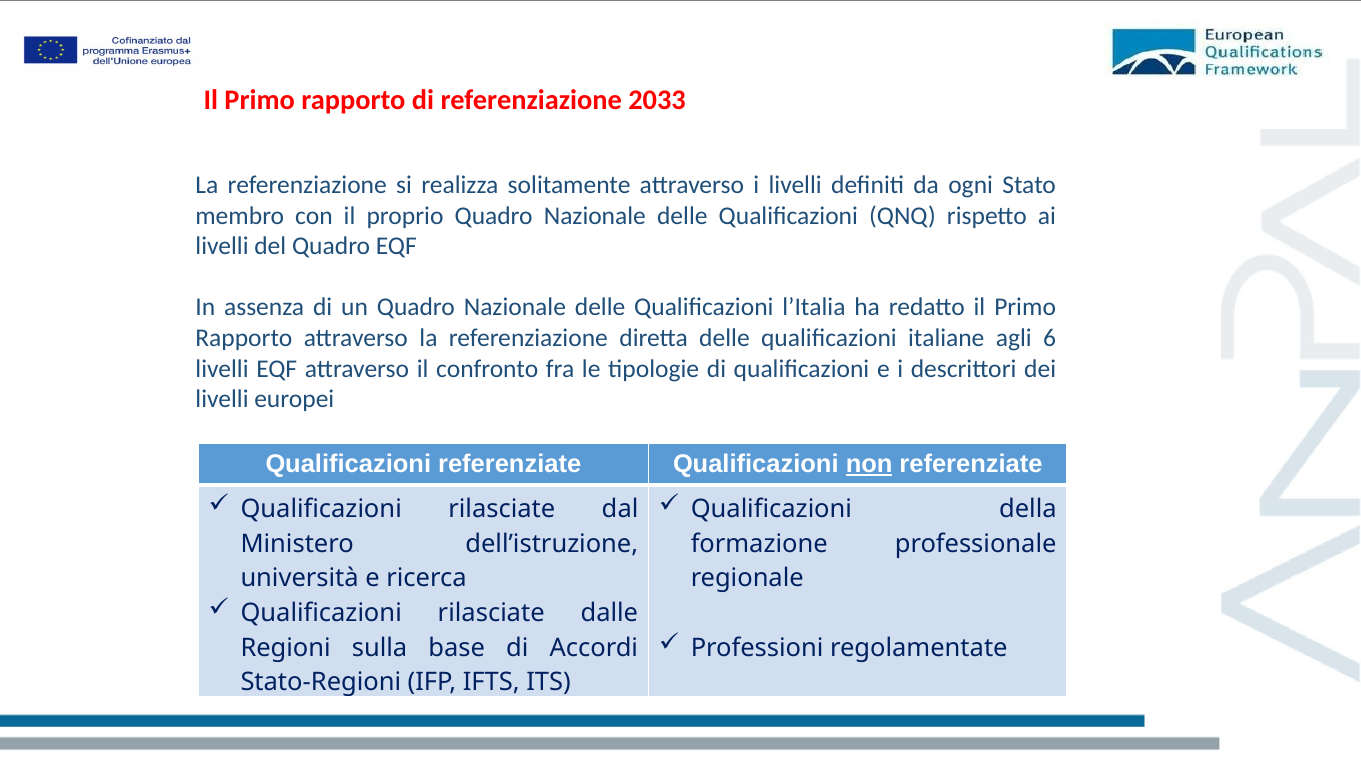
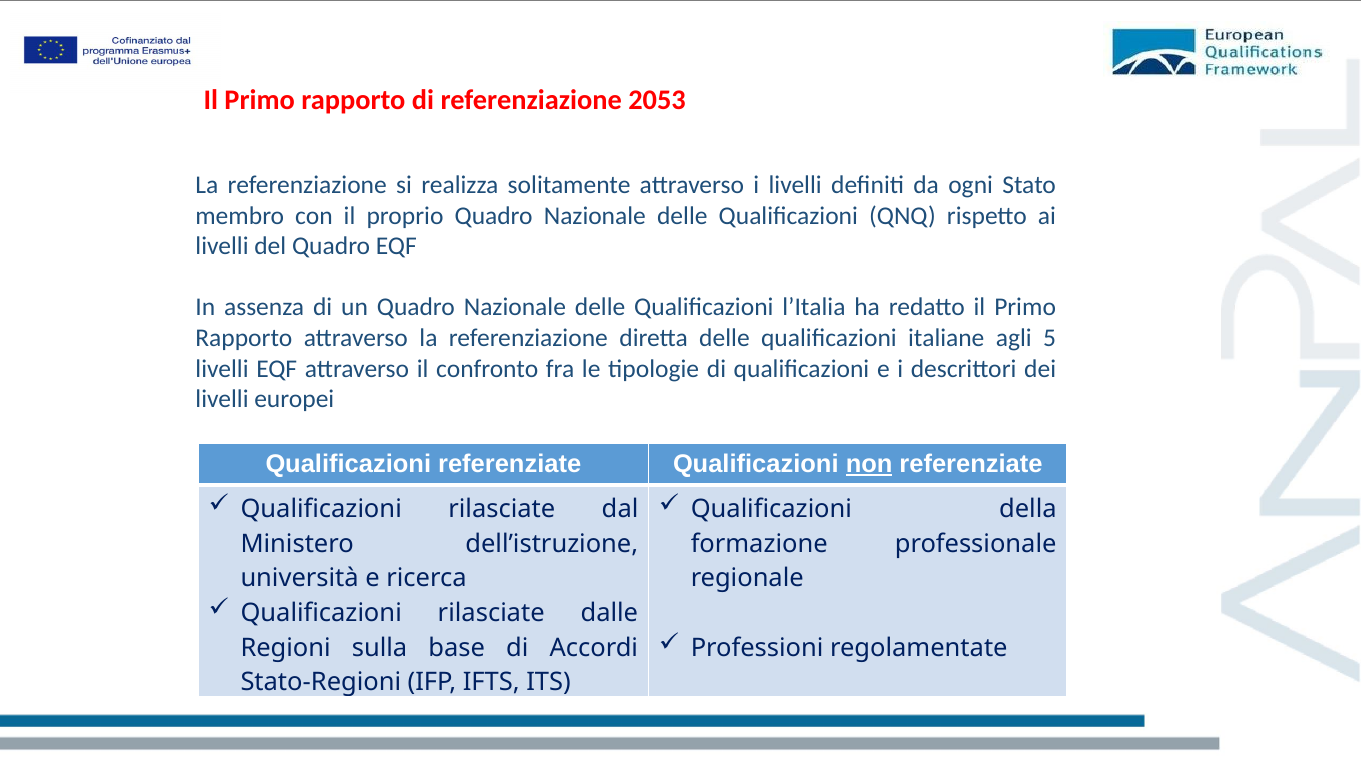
2033: 2033 -> 2053 (657, 100)
6: 6 -> 5 (1050, 338)
